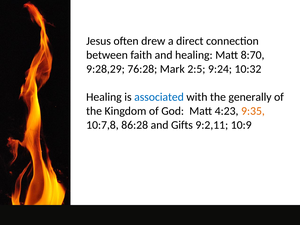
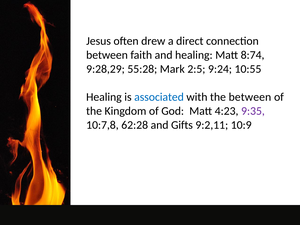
8:70: 8:70 -> 8:74 (253, 55)
76:28: 76:28 -> 55:28 (142, 69)
10:32: 10:32 -> 10:55 (248, 69)
the generally: generally -> between (250, 97)
9:35 colour: orange -> purple (253, 111)
86:28: 86:28 -> 62:28 (135, 125)
